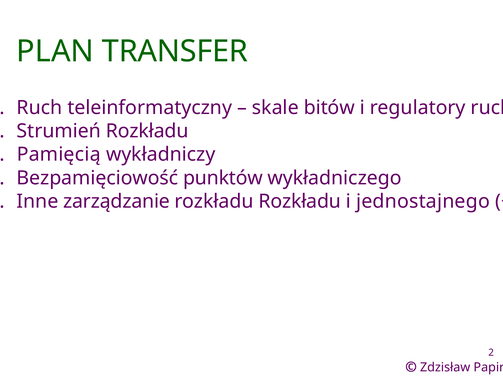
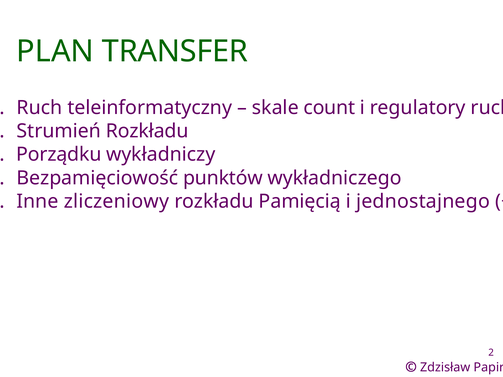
bitów: bitów -> count (329, 108)
Pamięcią: Pamięcią -> Porządku (59, 155)
zarządzanie: zarządzanie -> zliczeniowy (116, 202)
rozkładu Rozkładu: Rozkładu -> Pamięcią (300, 202)
